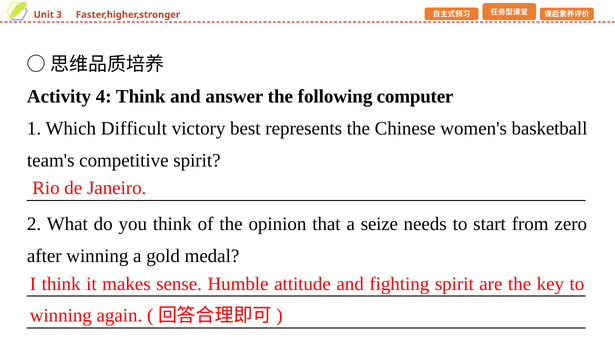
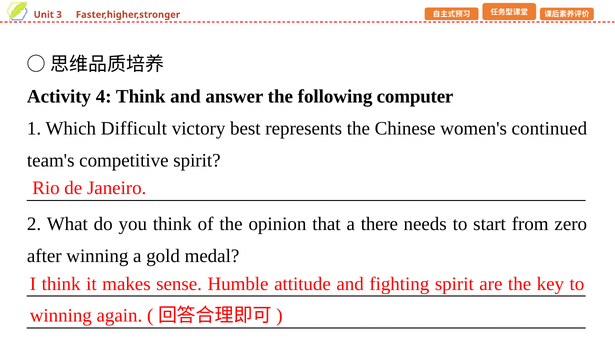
basketball: basketball -> continued (549, 128)
seize: seize -> there (379, 224)
